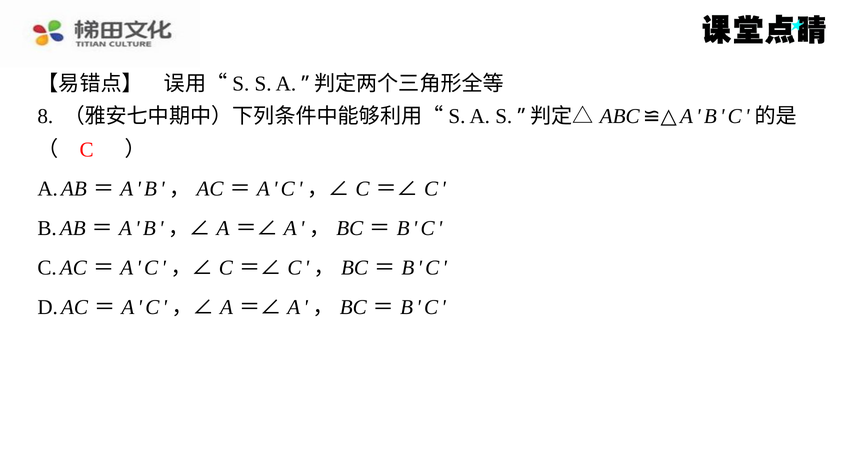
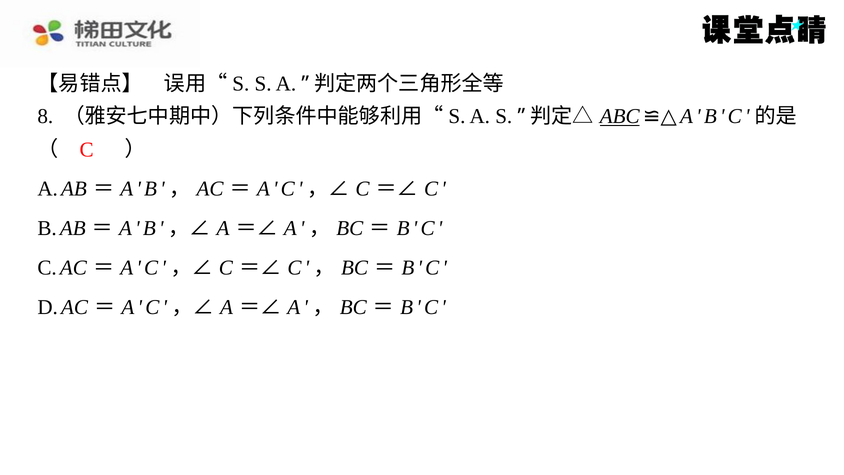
ABC underline: none -> present (620, 116)
